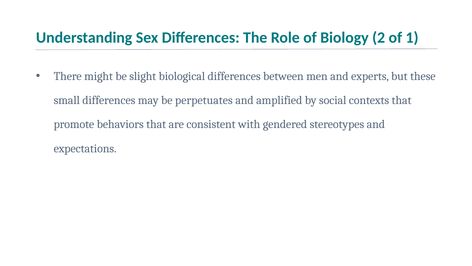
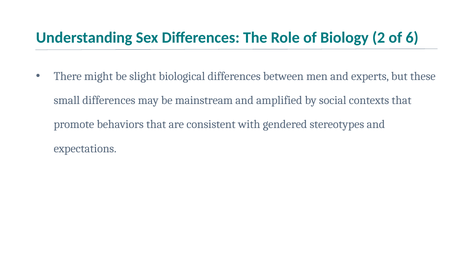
1: 1 -> 6 (412, 37)
perpetuates: perpetuates -> mainstream (204, 100)
